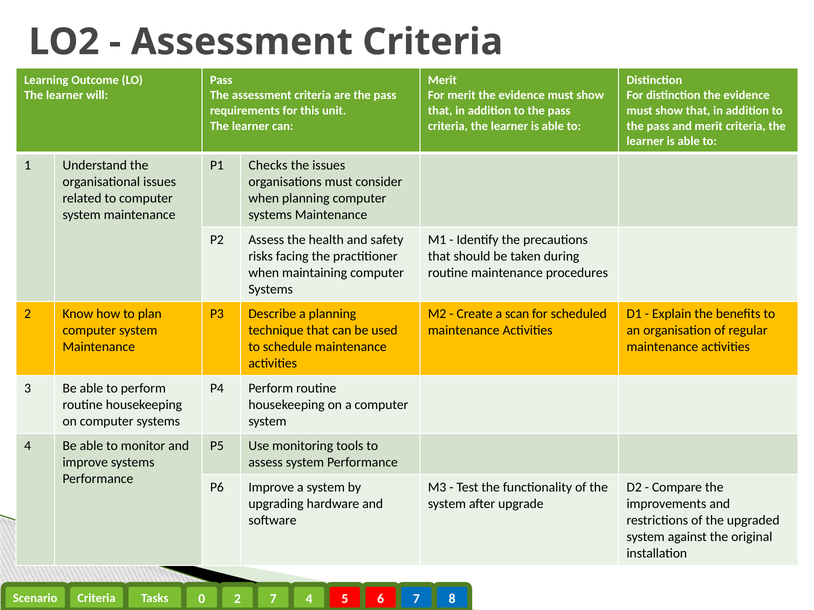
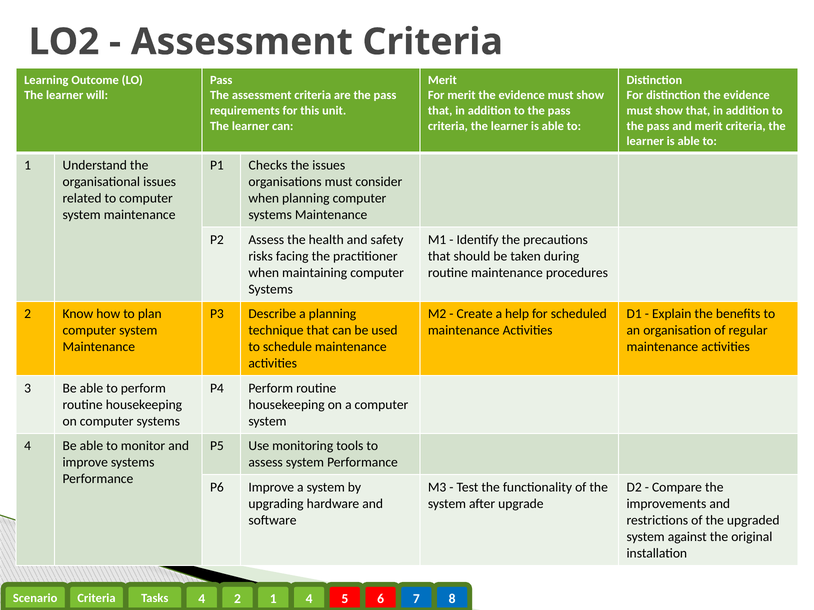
scan: scan -> help (517, 314)
0: 0 -> 4 (202, 599)
2 7: 7 -> 1 (273, 599)
